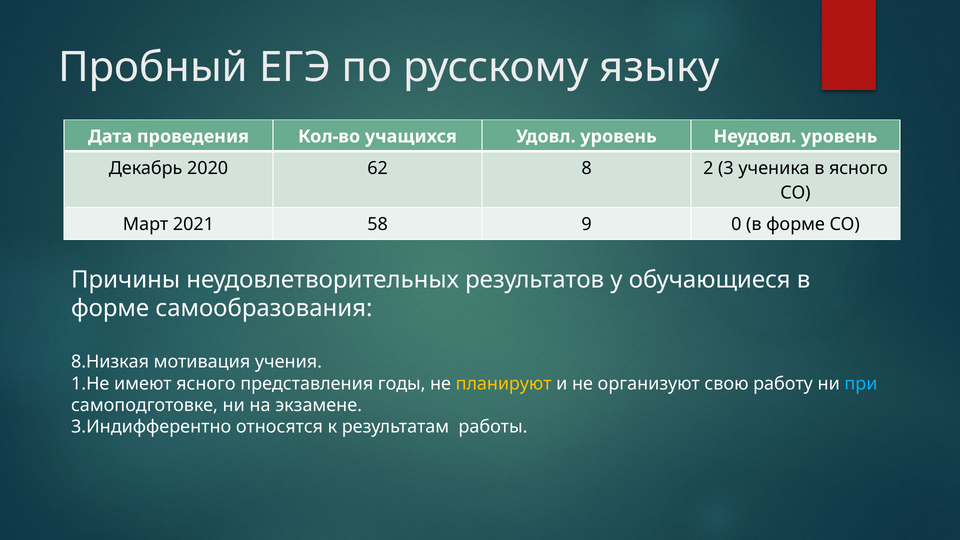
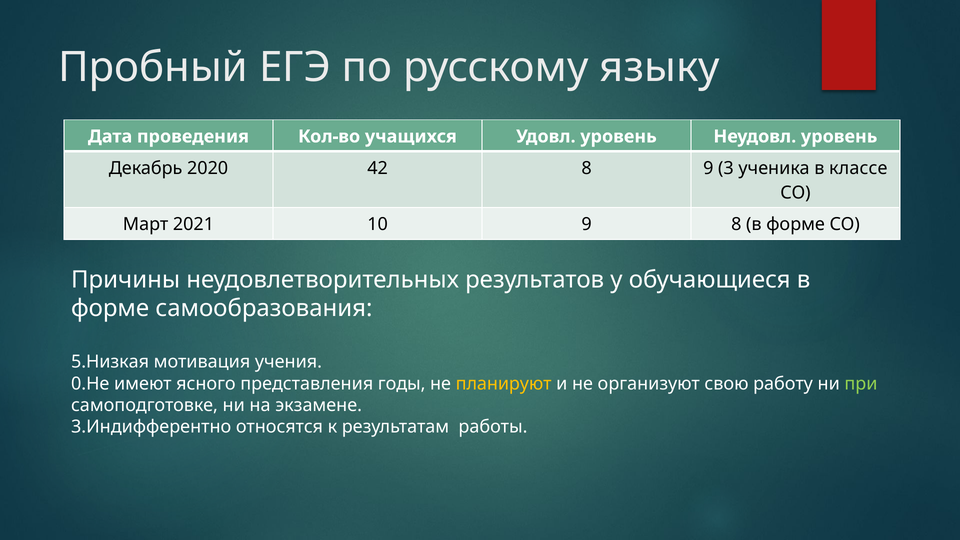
62: 62 -> 42 (378, 168)
8 2: 2 -> 9 (708, 168)
в ясного: ясного -> классе (858, 168)
58: 58 -> 10 (378, 224)
9 0: 0 -> 8 (736, 224)
8.Низкая: 8.Низкая -> 5.Низкая (110, 362)
1.Не: 1.Не -> 0.Не (90, 384)
при colour: light blue -> light green (861, 384)
